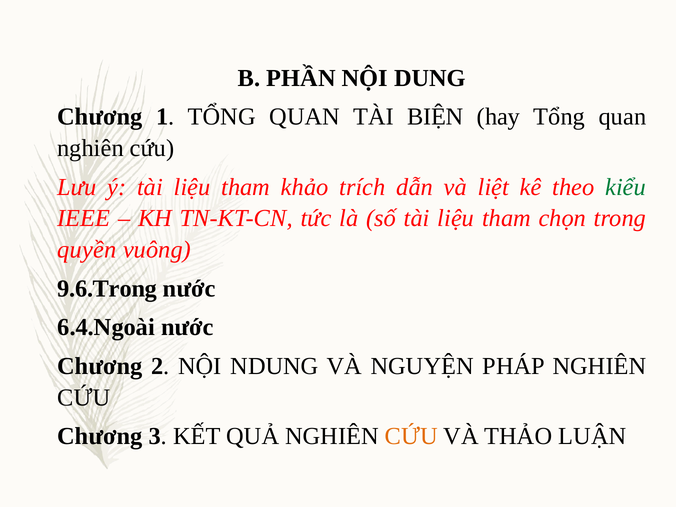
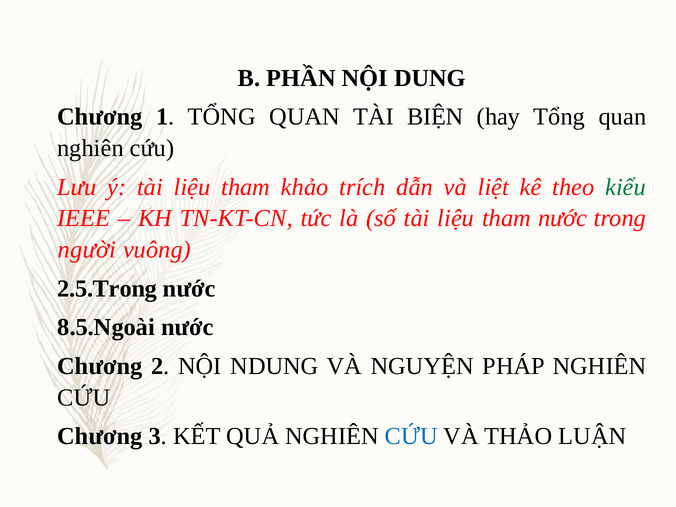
tham chọn: chọn -> nước (563, 218)
quyền: quyền -> người (87, 250)
9.6.Trong: 9.6.Trong -> 2.5.Trong (107, 289)
6.4.Ngoài: 6.4.Ngoài -> 8.5.Ngoài (106, 327)
CỨU colour: orange -> blue (411, 436)
